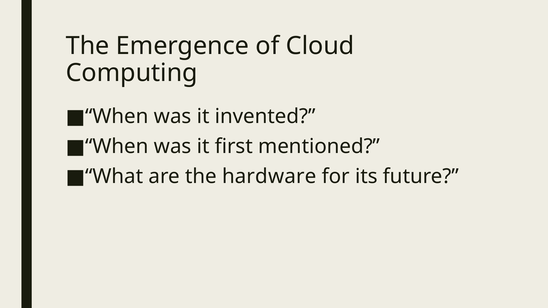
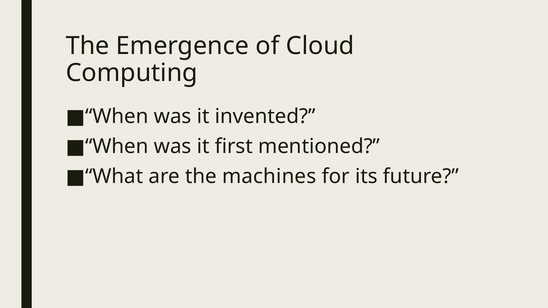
hardware: hardware -> machines (269, 177)
